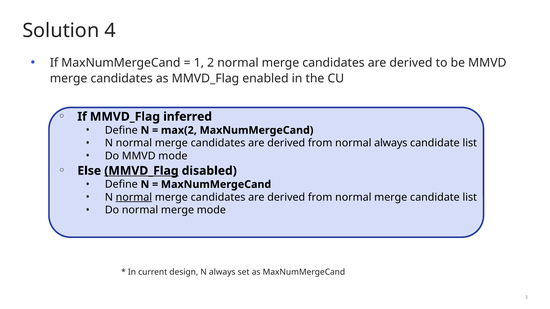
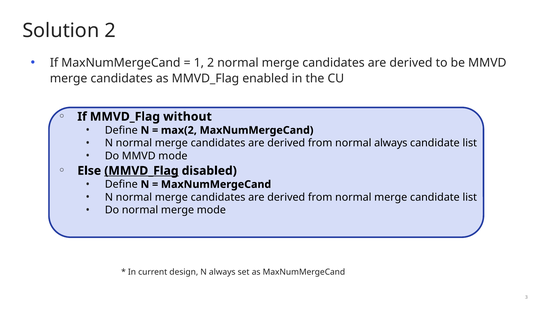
Solution 4: 4 -> 2 (110, 31)
inferred: inferred -> without (188, 117)
normal underline: present -> none (134, 197)
